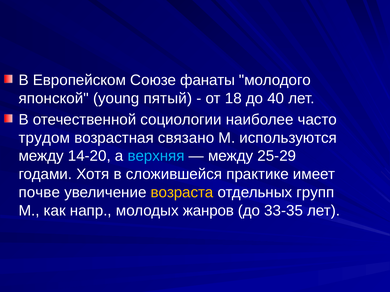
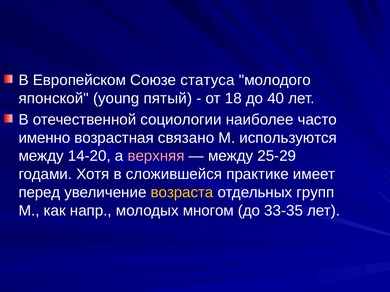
фанаты: фанаты -> статуса (207, 80)
трудом: трудом -> именно (44, 138)
верхняя colour: light blue -> pink (156, 156)
почве: почве -> перед (39, 193)
жанров: жанров -> многом (208, 211)
